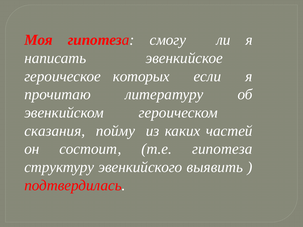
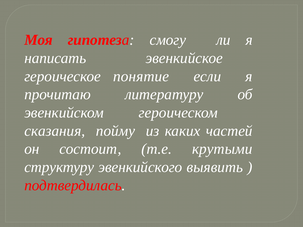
которых: которых -> понятие (141, 76)
т.е гипотеза: гипотеза -> крутыми (222, 149)
